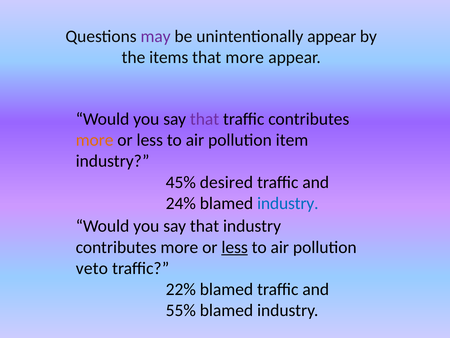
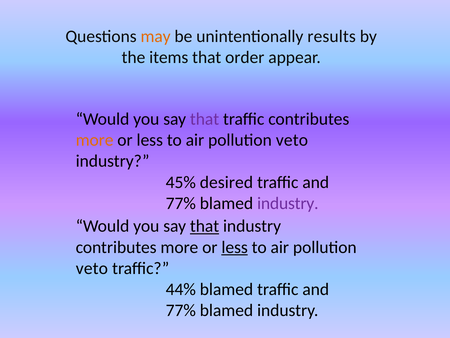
may colour: purple -> orange (156, 36)
unintentionally appear: appear -> results (332, 36)
that more: more -> order (245, 57)
item: item -> veto (292, 140)
24%: 24% -> 77% (181, 203)
industry colour: blue -> purple (288, 203)
that underline: none -> present (205, 226)
22%: 22% -> 44% (181, 289)
55%: 55% -> 77% (181, 310)
